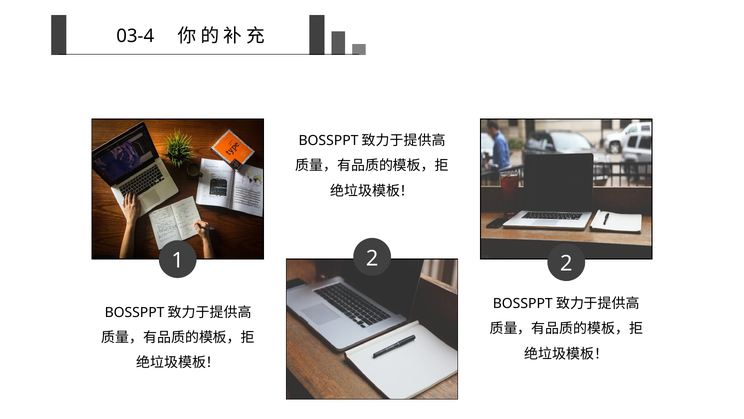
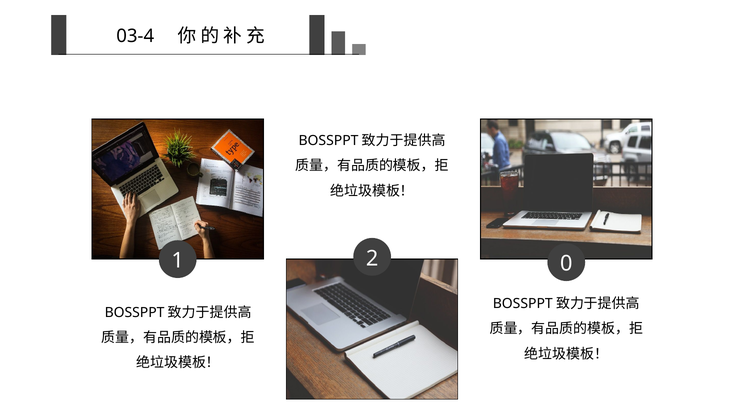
2 2: 2 -> 0 (566, 263)
